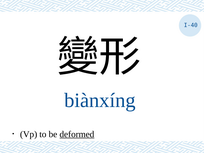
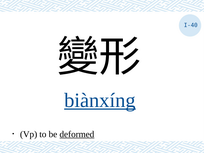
biànxíng underline: none -> present (100, 100)
